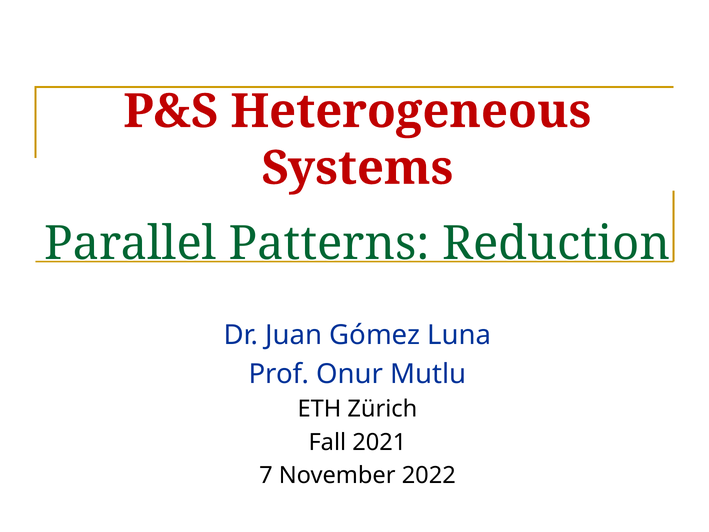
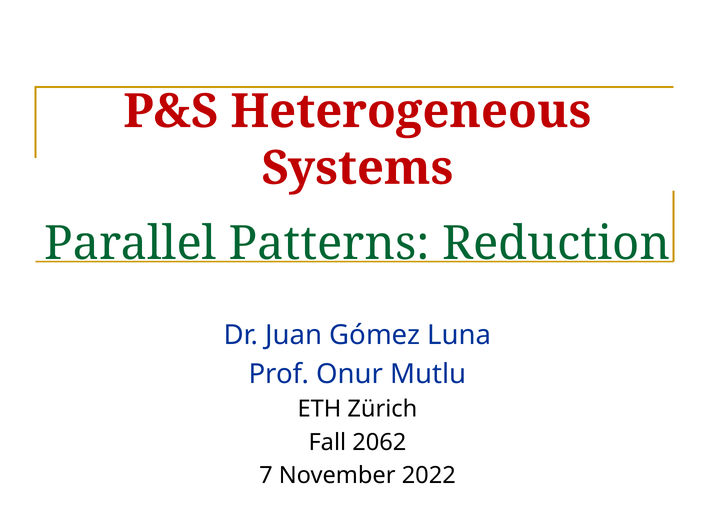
2021: 2021 -> 2062 (379, 442)
